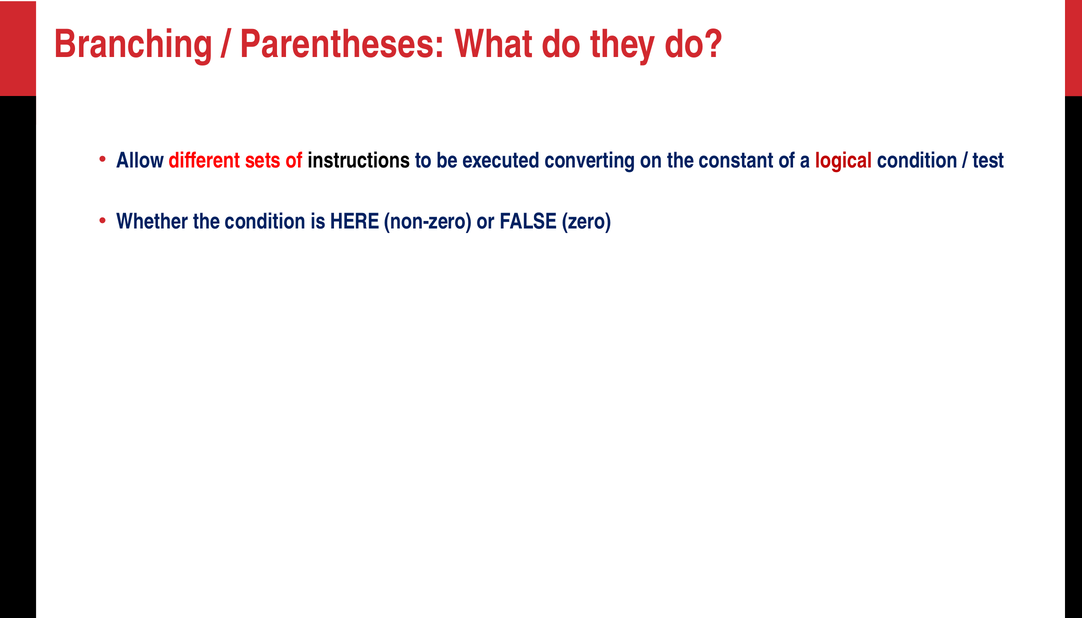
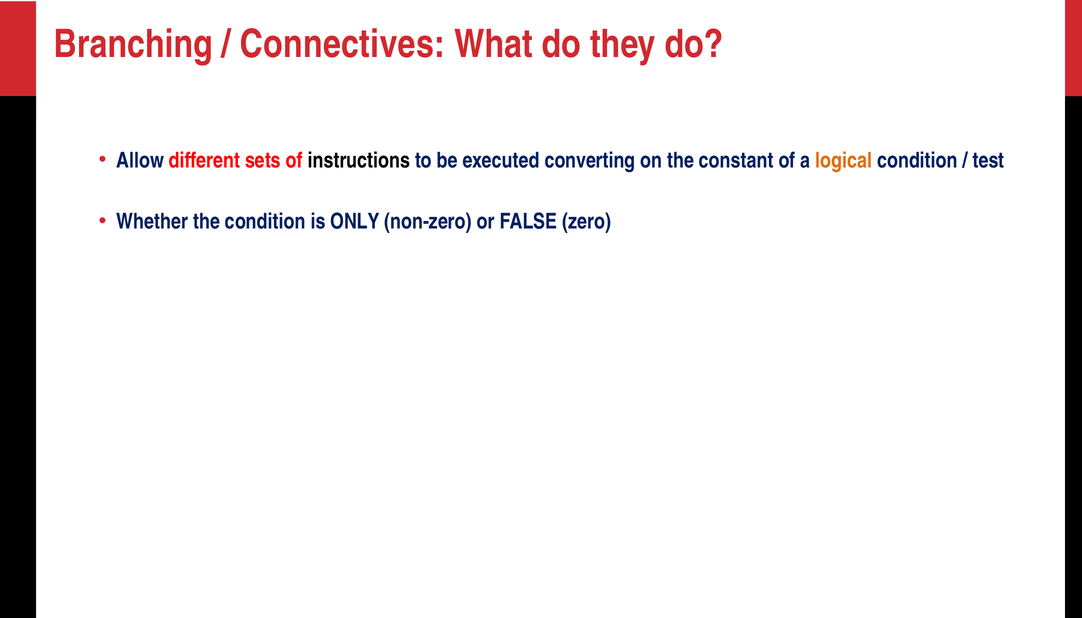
Parentheses: Parentheses -> Connectives (342, 44)
logical colour: red -> orange (844, 161)
HERE: HERE -> ONLY (355, 222)
